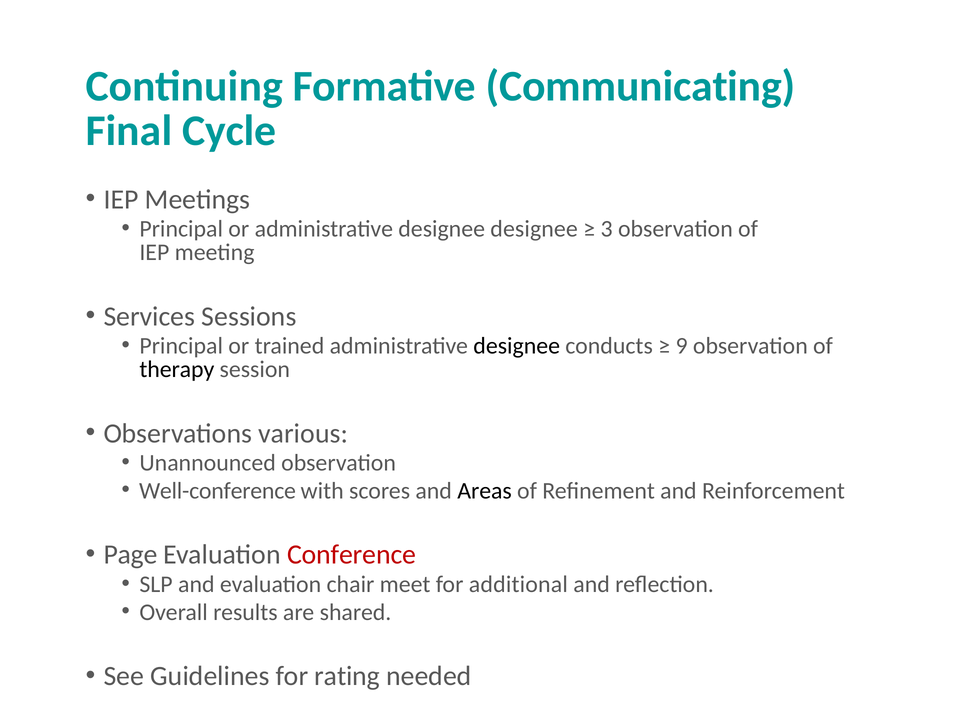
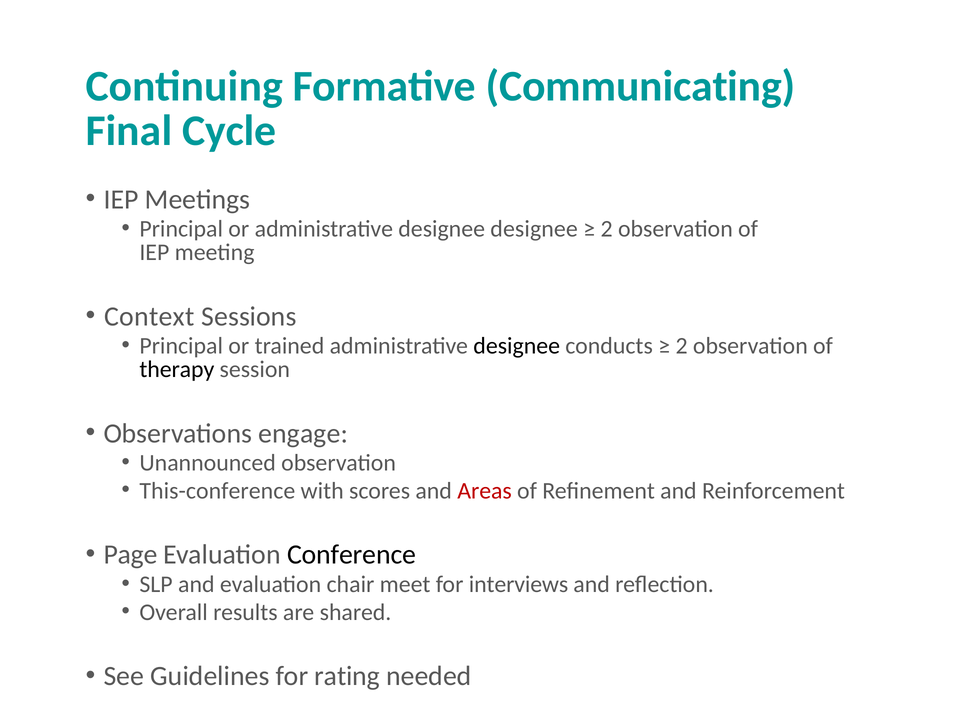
3: 3 -> 2 (607, 229)
Services: Services -> Context (149, 316)
9: 9 -> 2 (682, 346)
various: various -> engage (303, 433)
Well-conference: Well-conference -> This-conference (217, 491)
Areas colour: black -> red (485, 491)
Conference colour: red -> black (352, 555)
additional: additional -> interviews (519, 585)
